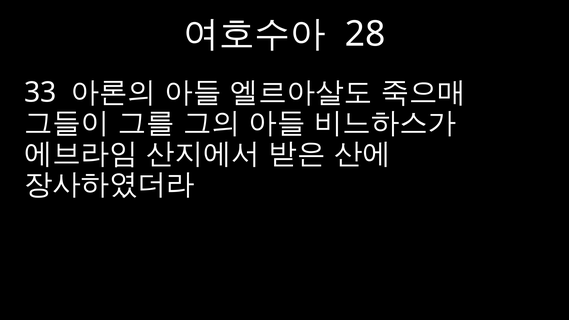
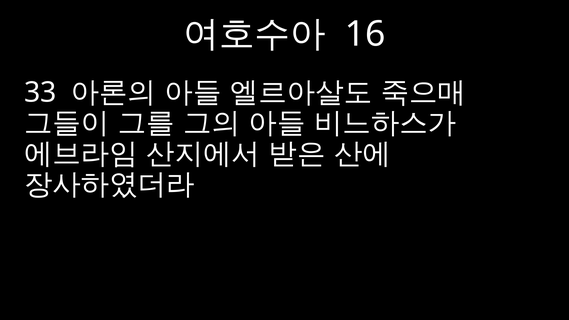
28: 28 -> 16 (365, 34)
